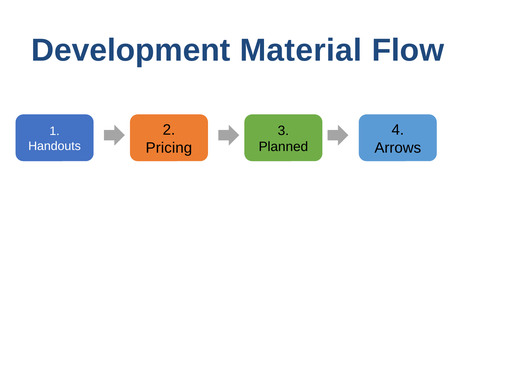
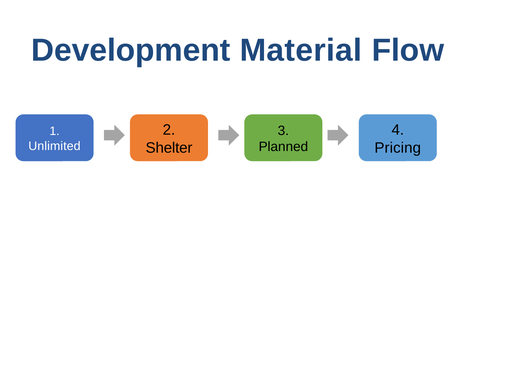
Handouts: Handouts -> Unlimited (54, 146)
Pricing: Pricing -> Shelter (169, 148)
Arrows: Arrows -> Pricing (398, 148)
